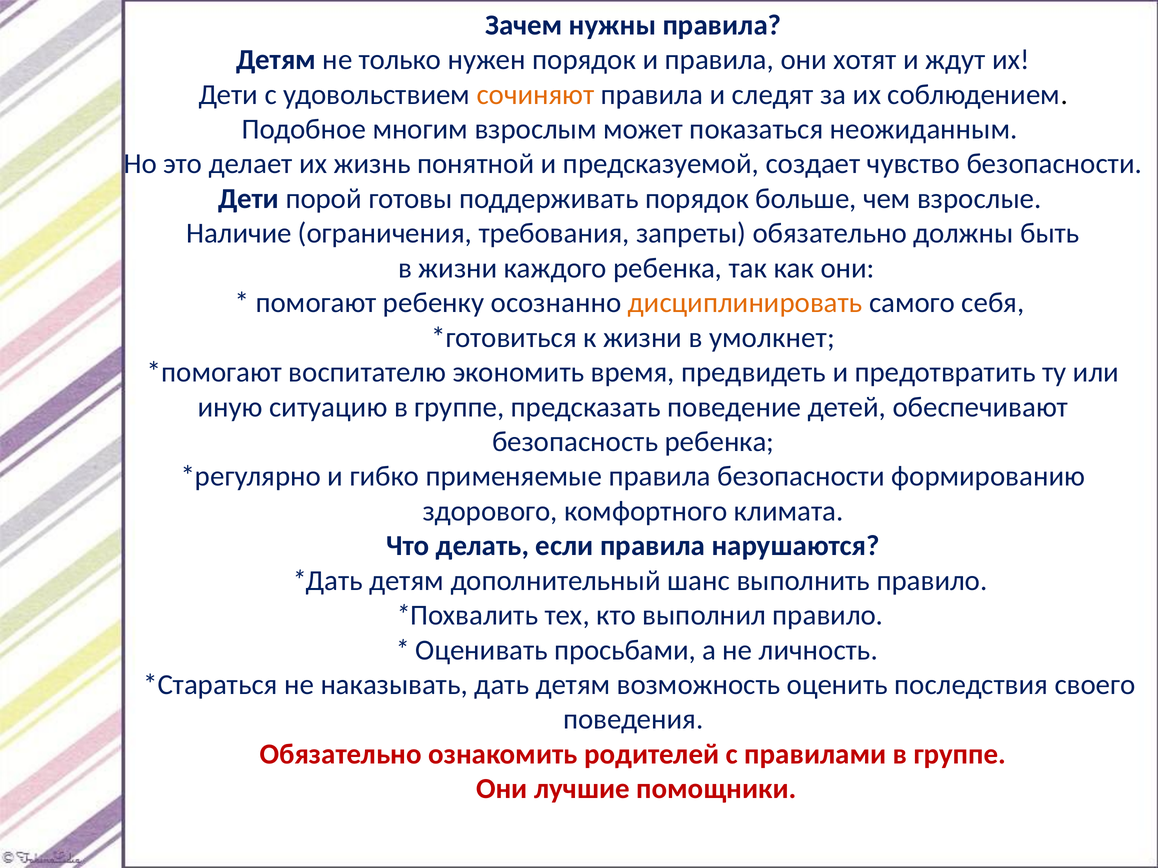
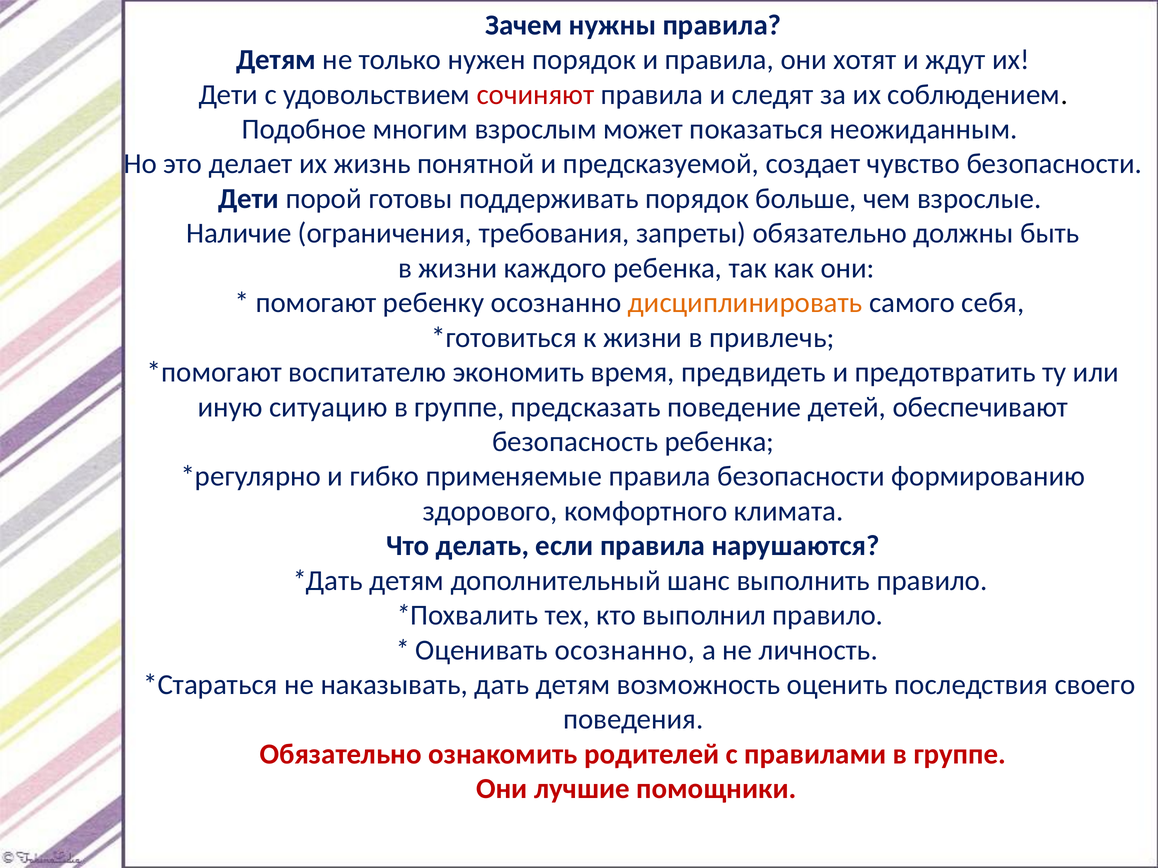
сочиняют colour: orange -> red (535, 95)
умолкнет: умолкнет -> привлечь (772, 338)
Оценивать просьбами: просьбами -> осознанно (625, 650)
